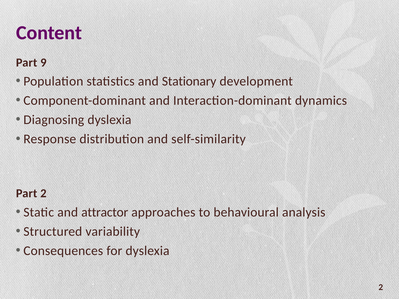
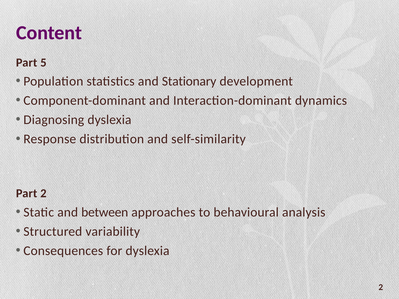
9: 9 -> 5 (43, 63)
attractor: attractor -> between (105, 212)
